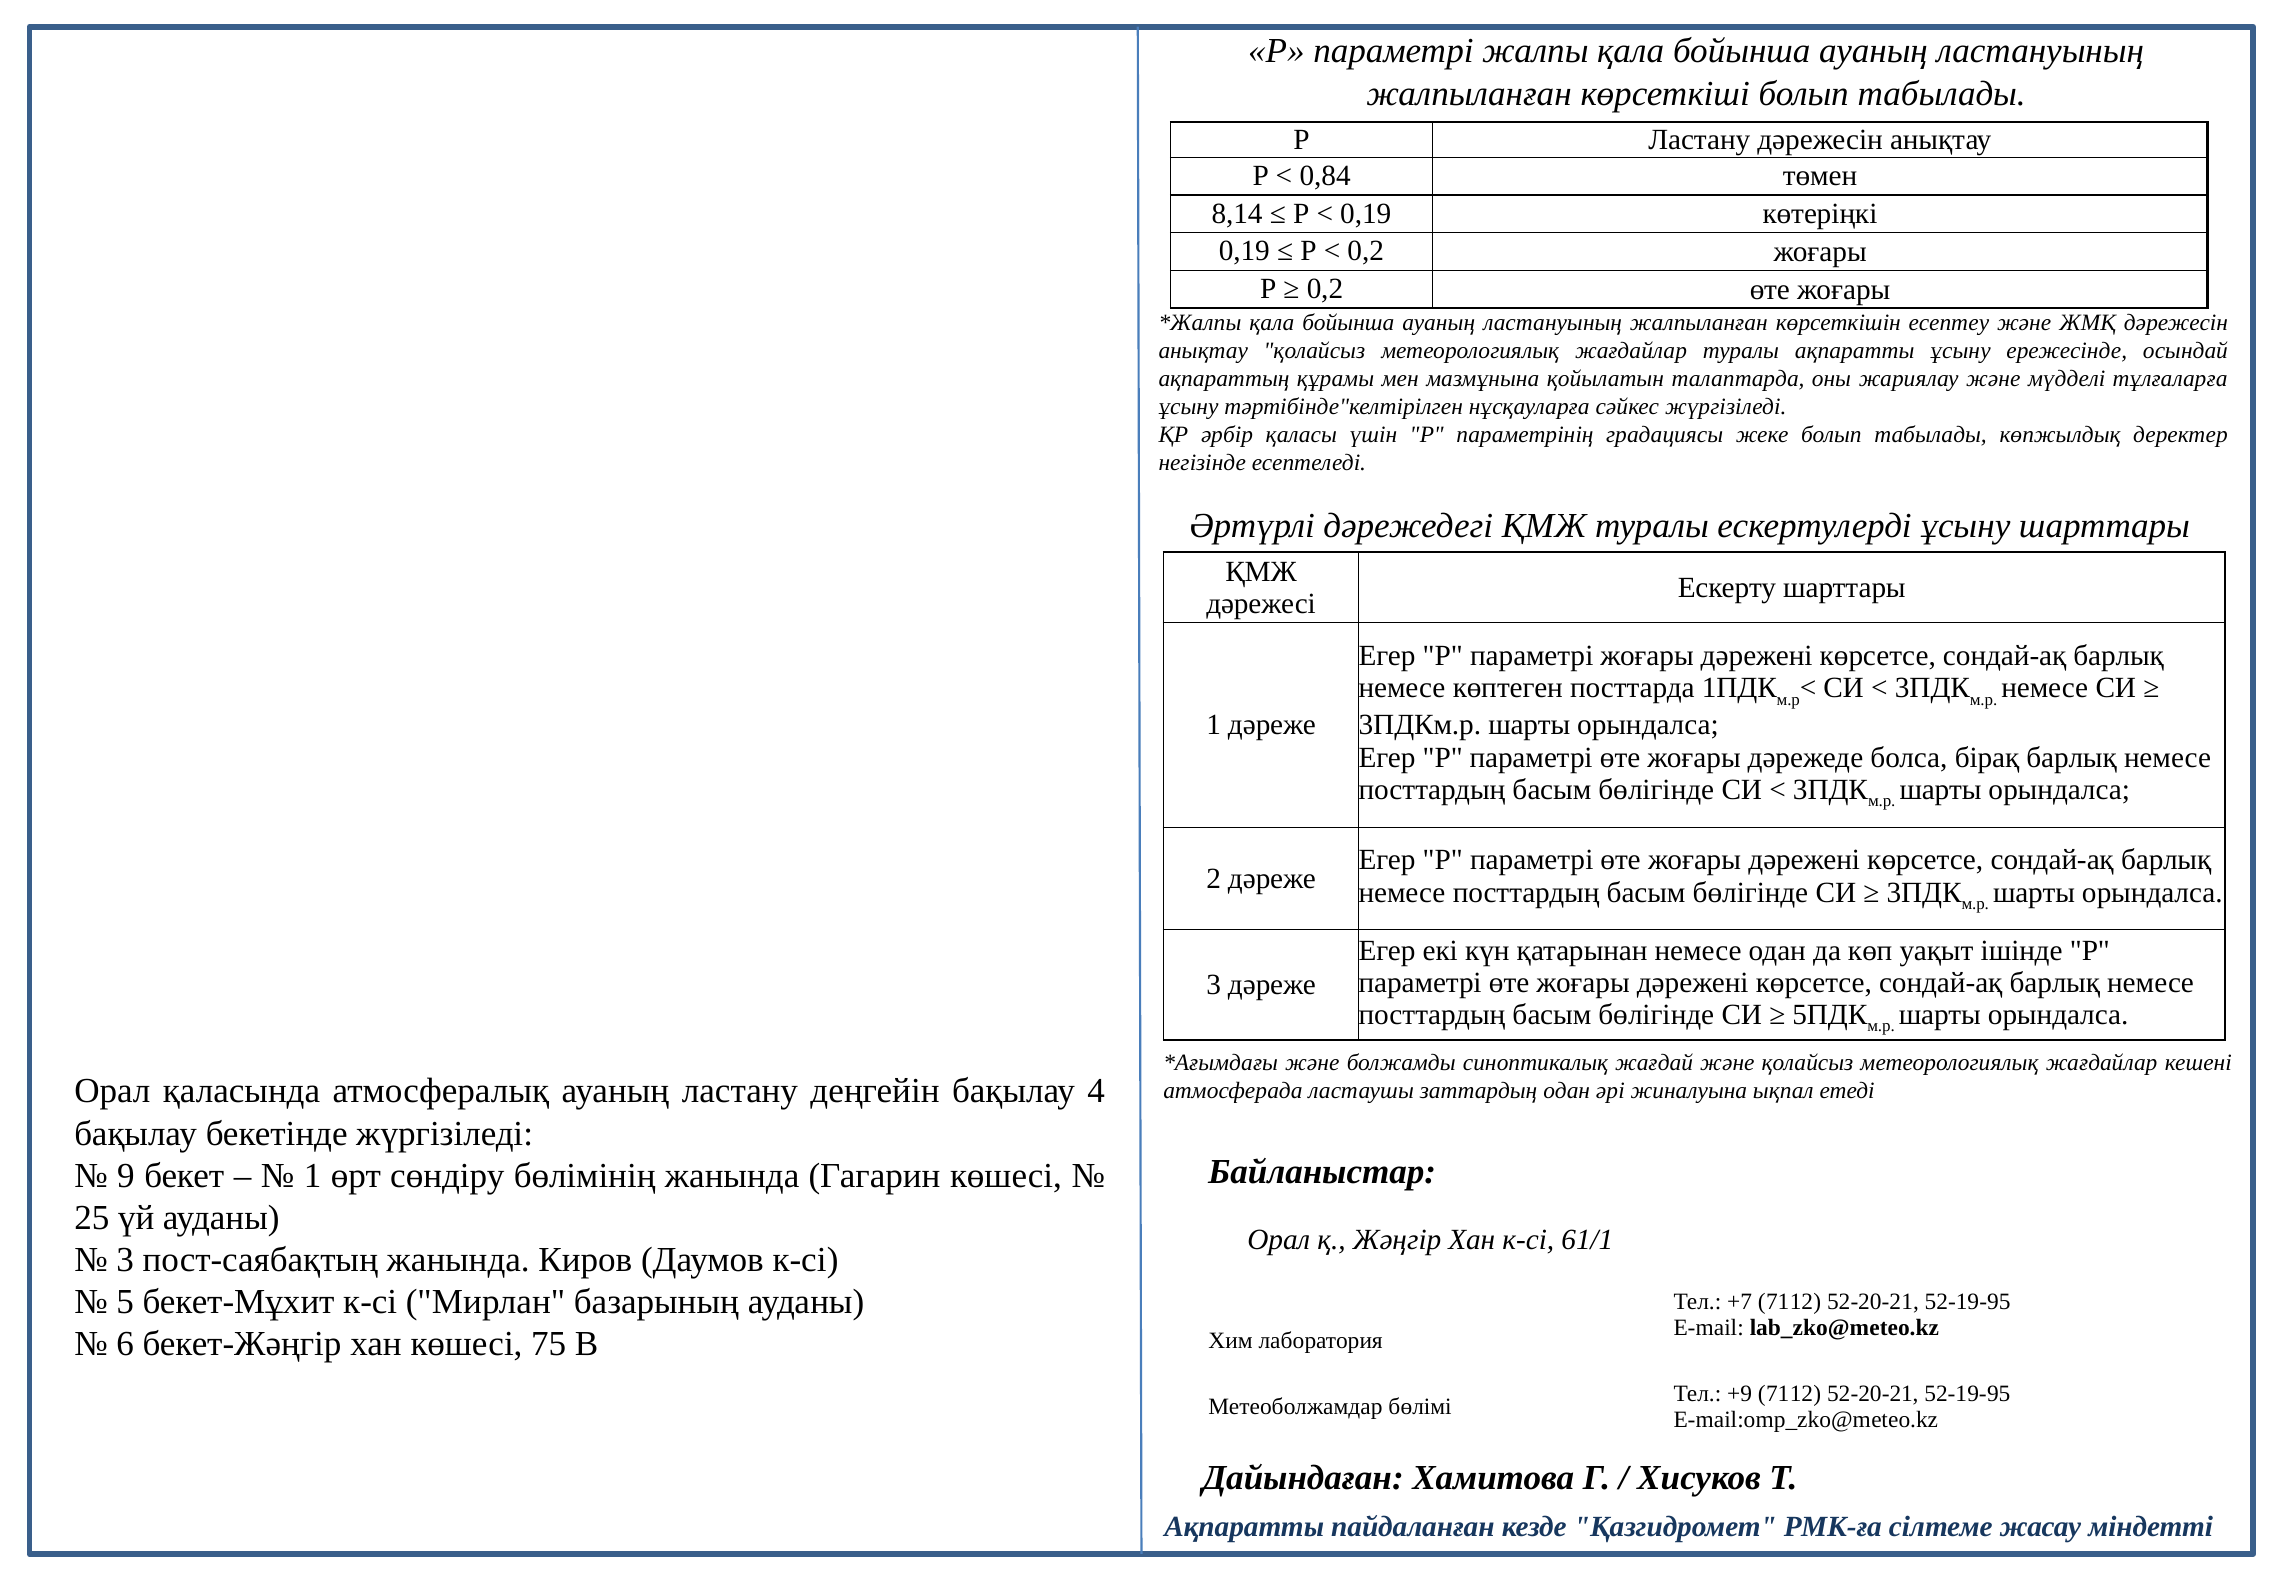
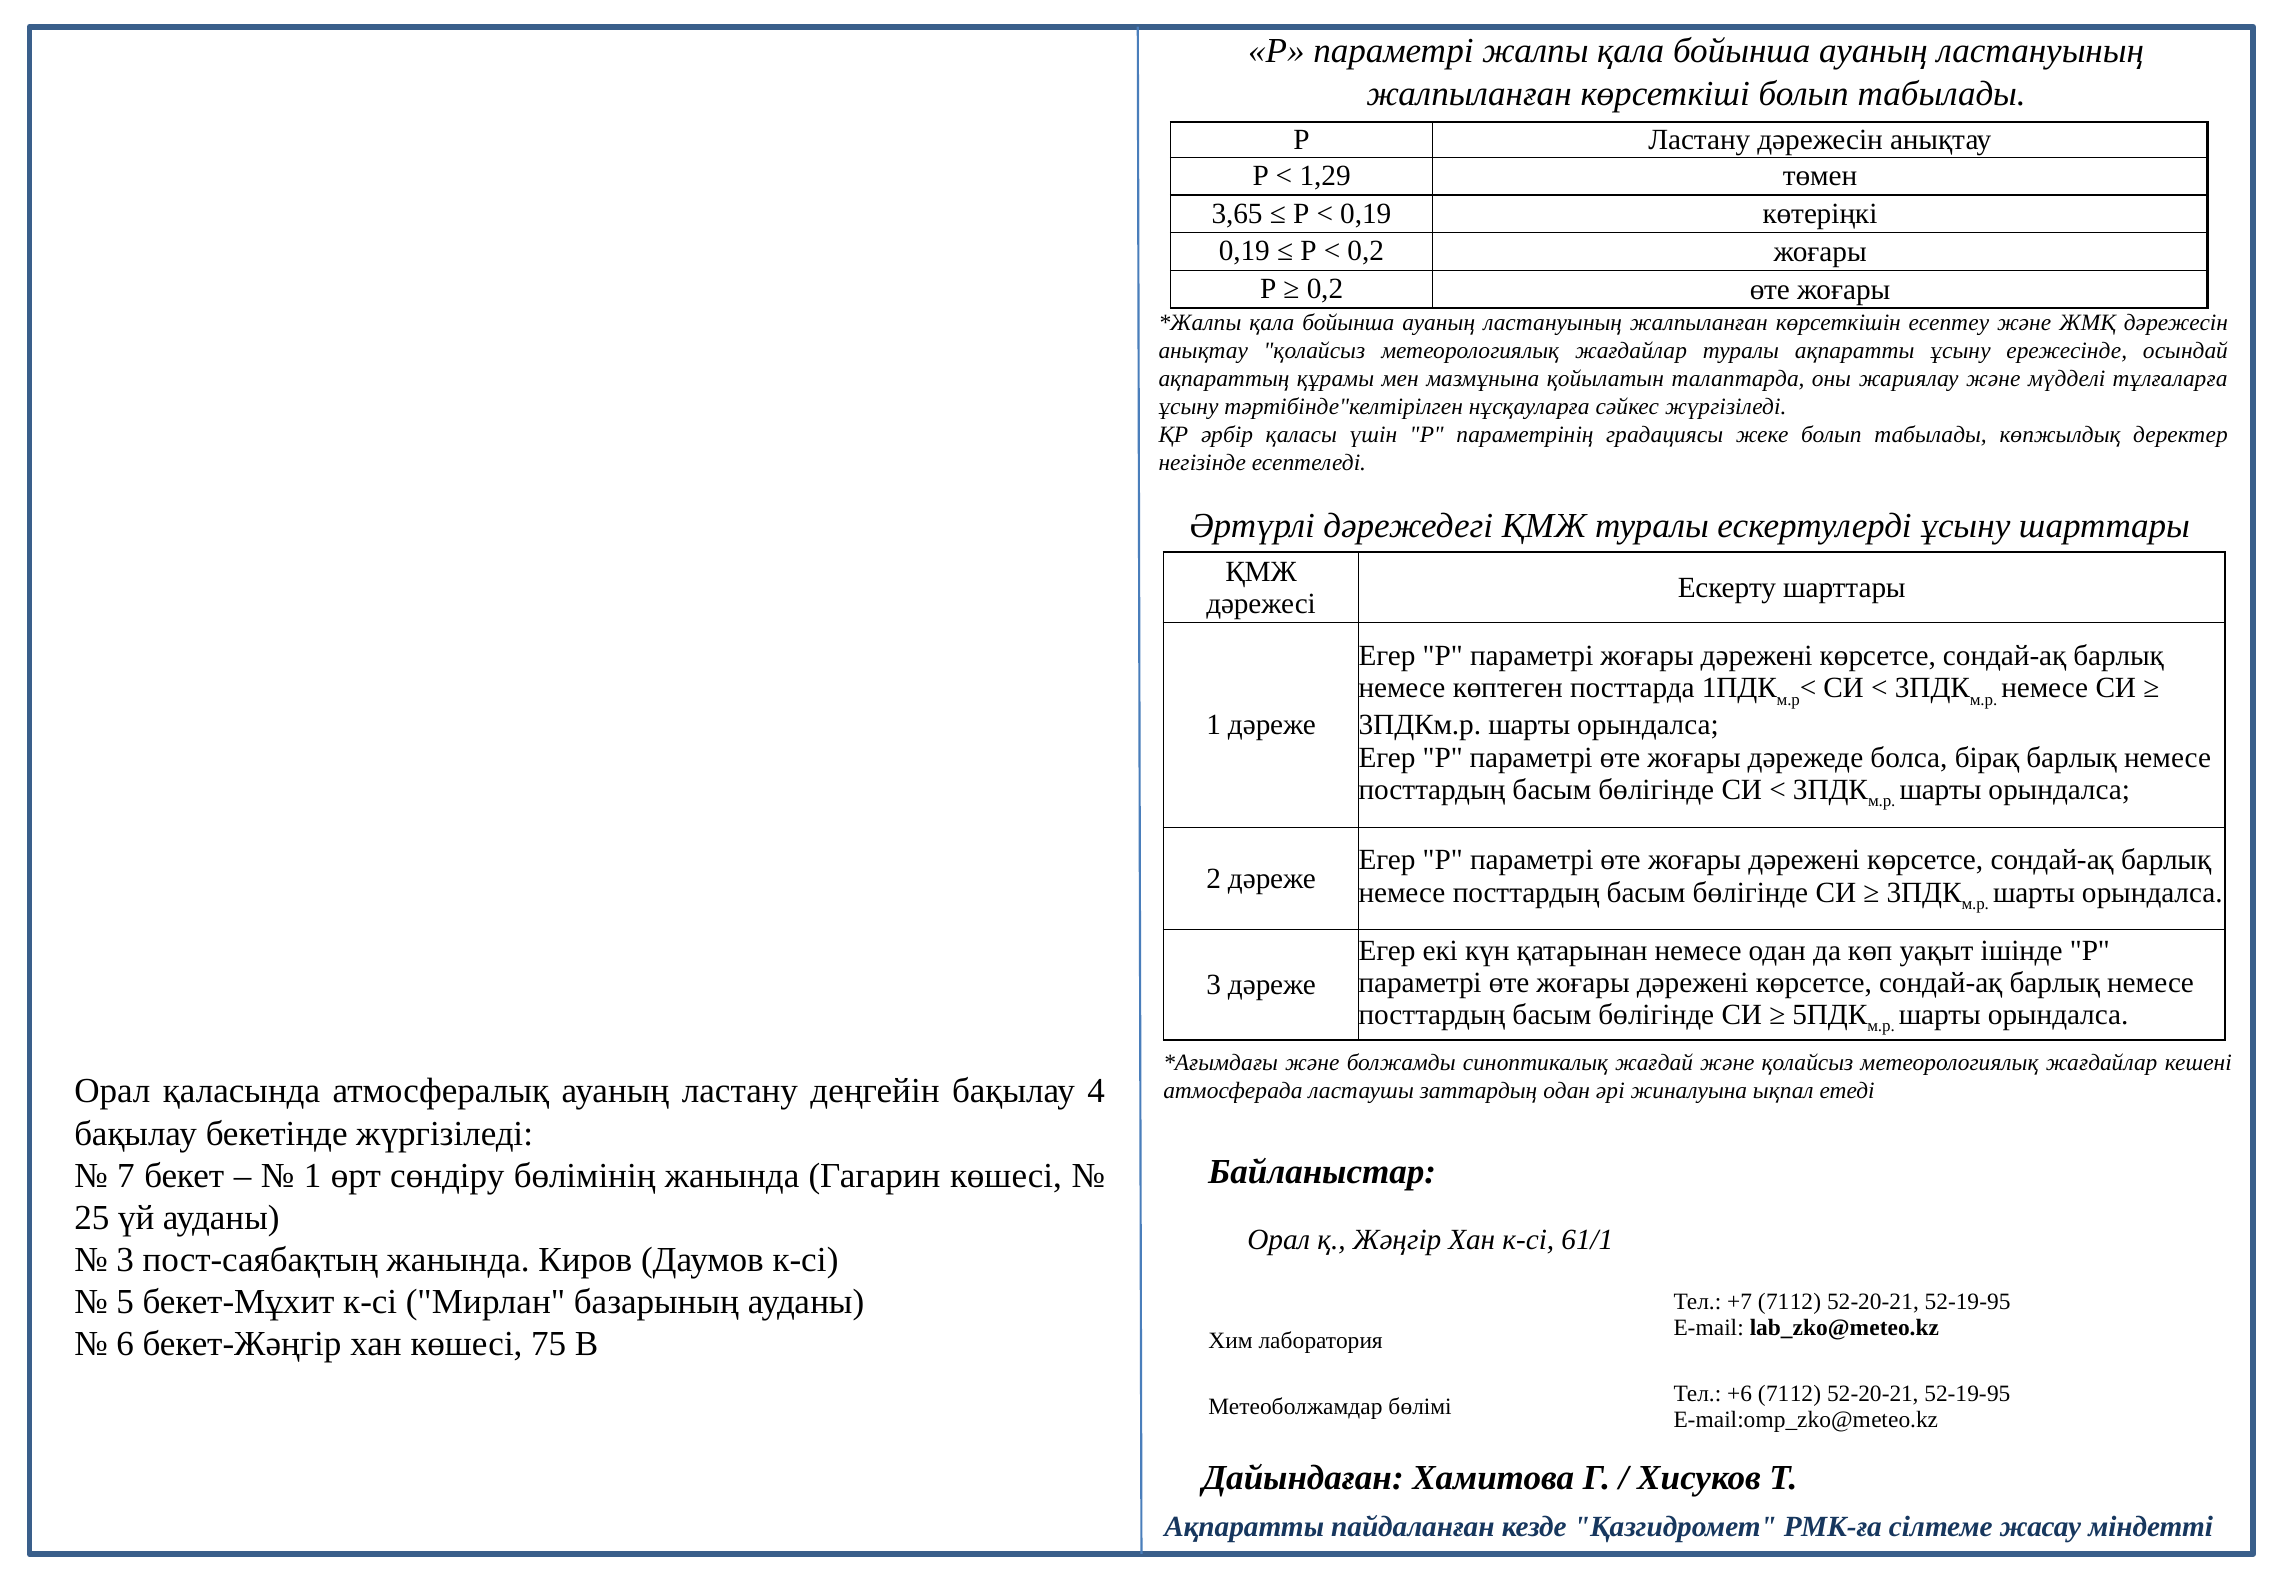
0,84: 0,84 -> 1,29 (1325, 176)
8,14: 8,14 -> 3,65 (1237, 214)
9: 9 -> 7 (126, 1175)
+9: +9 -> +6 (1740, 1393)
